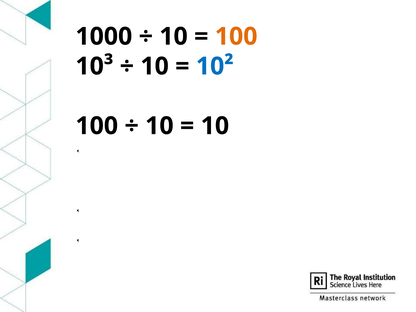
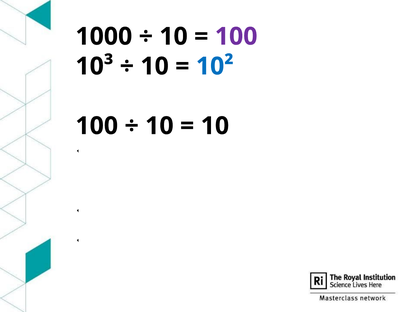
100 colour: orange -> purple (236, 36)
